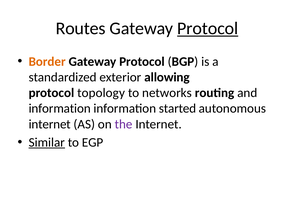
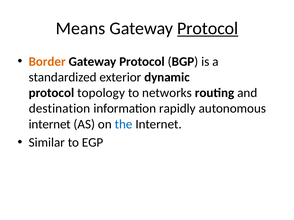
Routes: Routes -> Means (80, 28)
allowing: allowing -> dynamic (167, 77)
information: information -> destination (60, 109)
started: started -> rapidly (177, 109)
the colour: purple -> blue (124, 124)
Similar underline: present -> none (47, 143)
